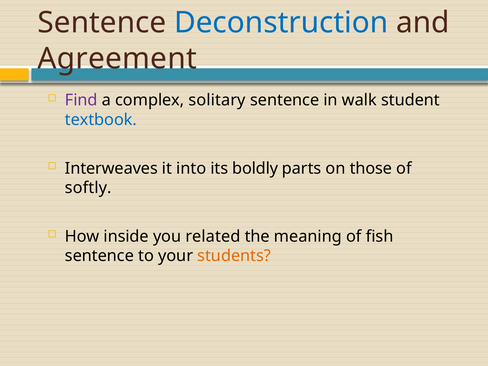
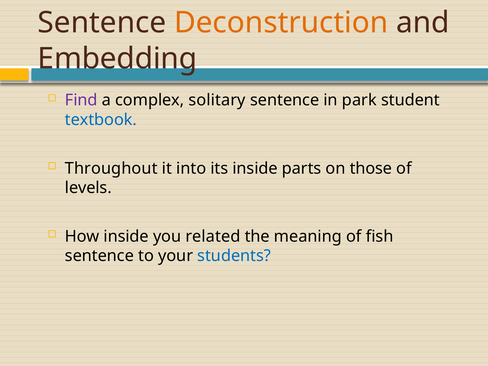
Deconstruction colour: blue -> orange (281, 23)
Agreement: Agreement -> Embedding (117, 59)
walk: walk -> park (359, 100)
Interweaves: Interweaves -> Throughout (111, 168)
its boldly: boldly -> inside (255, 168)
softly: softly -> levels (88, 188)
students colour: orange -> blue (234, 256)
